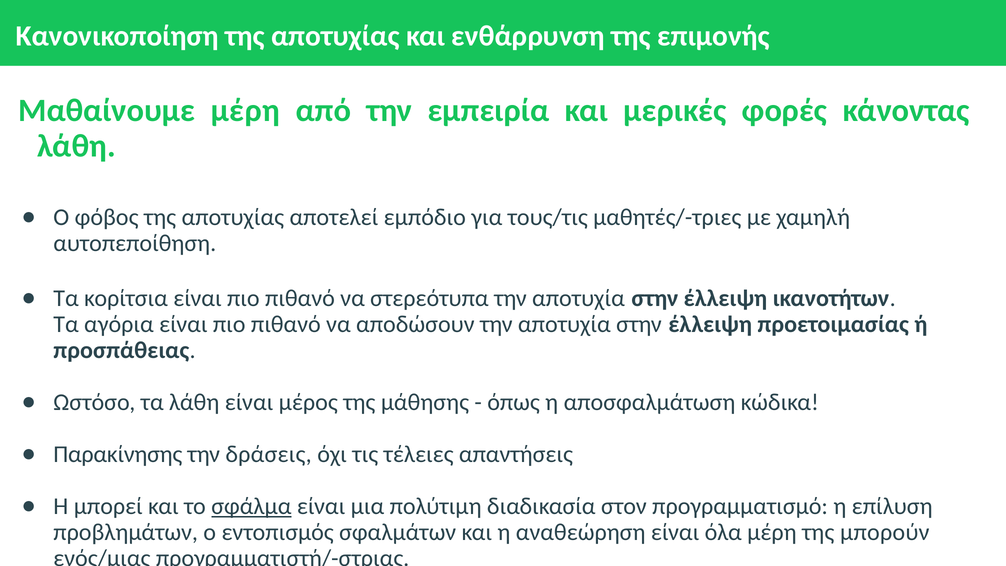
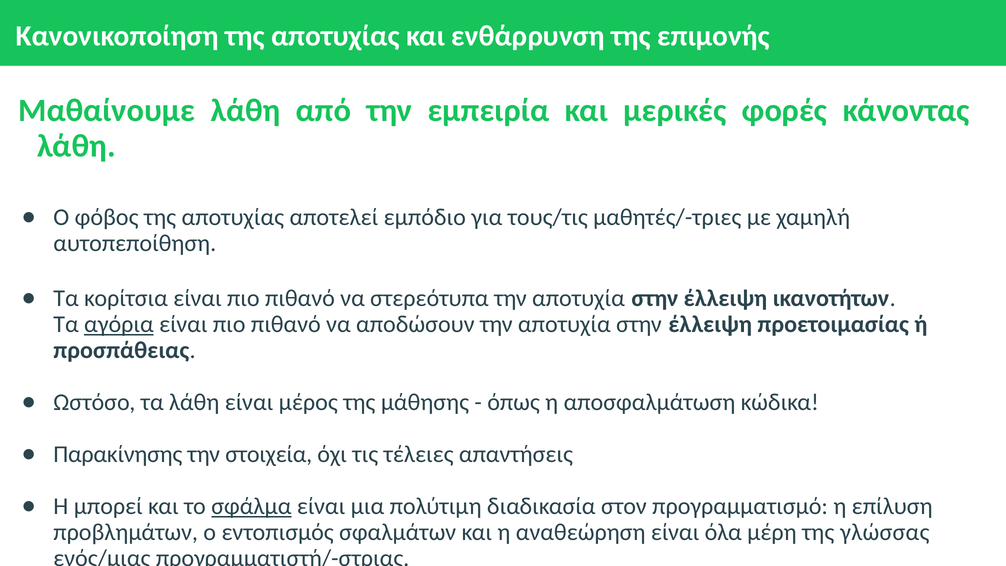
Μαθαίνουμε μέρη: μέρη -> λάθη (245, 111)
αγόρια underline: none -> present (119, 324)
δράσεις: δράσεις -> στοιχεία (269, 454)
μπορούν: μπορούν -> γλώσσας (885, 532)
